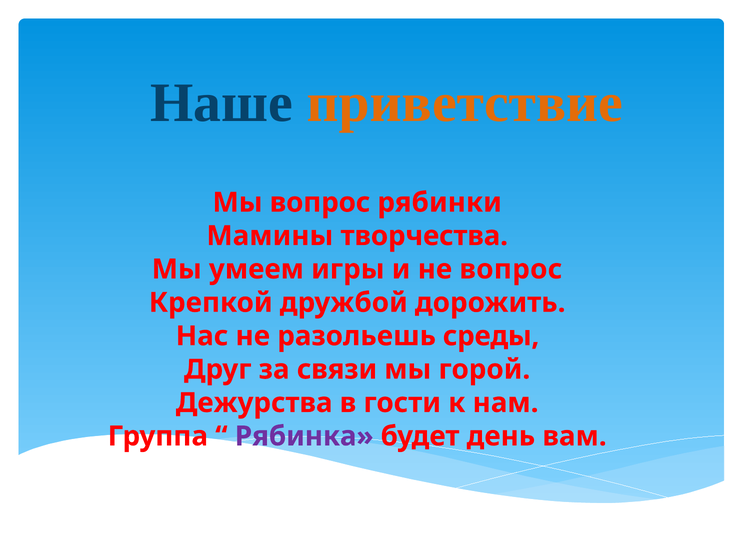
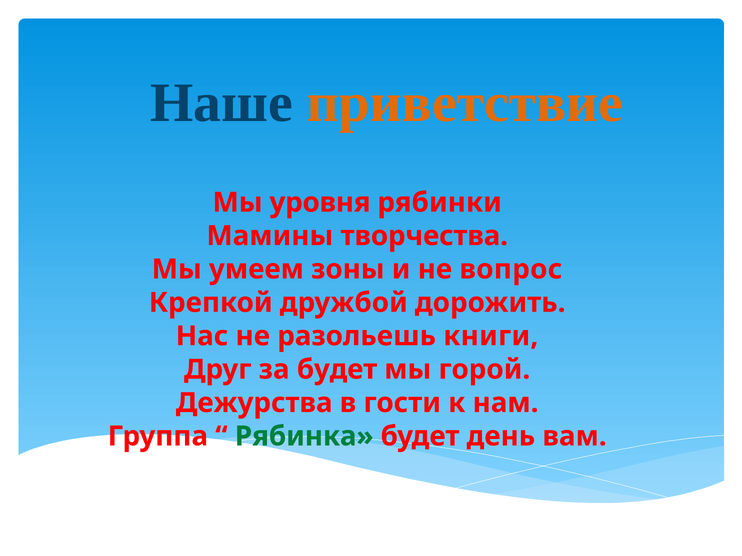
Мы вопрос: вопрос -> уровня (320, 203)
игры: игры -> зоны (348, 270)
среды: среды -> книги (491, 336)
за связи: связи -> будет (337, 370)
Рябинка colour: purple -> green (304, 437)
